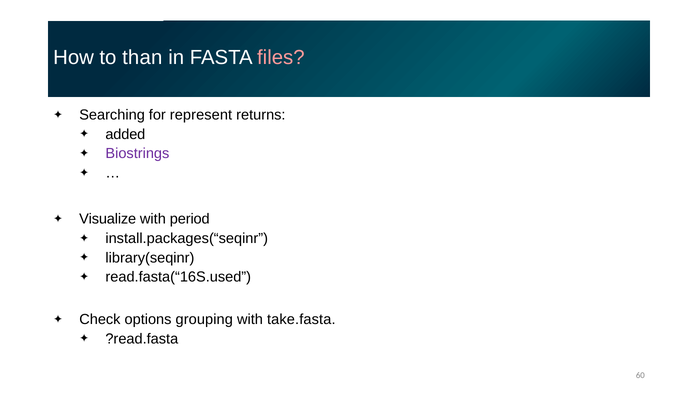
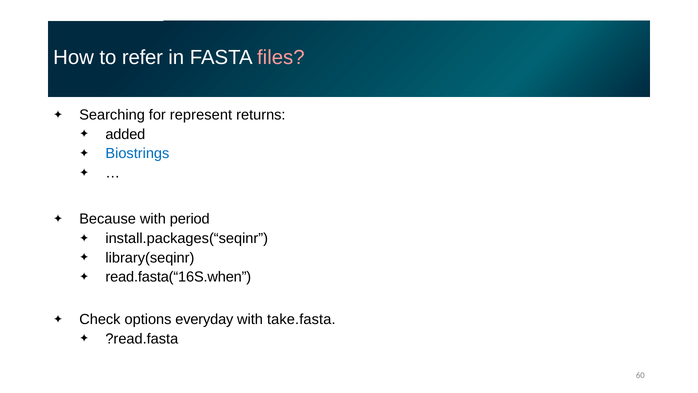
than: than -> refer (142, 57)
Biostrings colour: purple -> blue (137, 154)
Visualize: Visualize -> Because (108, 219)
read.fasta(“16S.used: read.fasta(“16S.used -> read.fasta(“16S.when (178, 277)
grouping: grouping -> everyday (204, 319)
